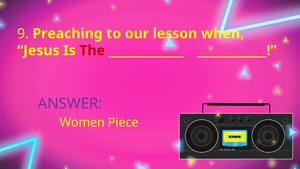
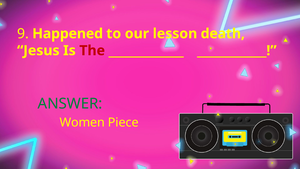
Preaching: Preaching -> Happened (68, 34)
when: when -> death (223, 34)
ANSWER colour: purple -> green (70, 103)
